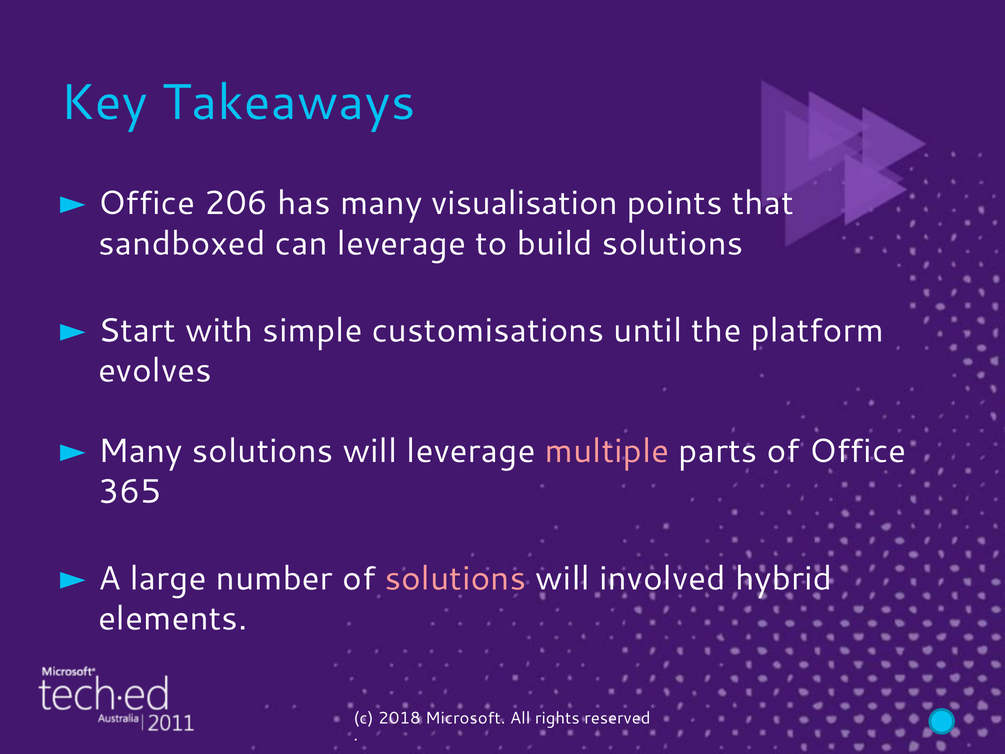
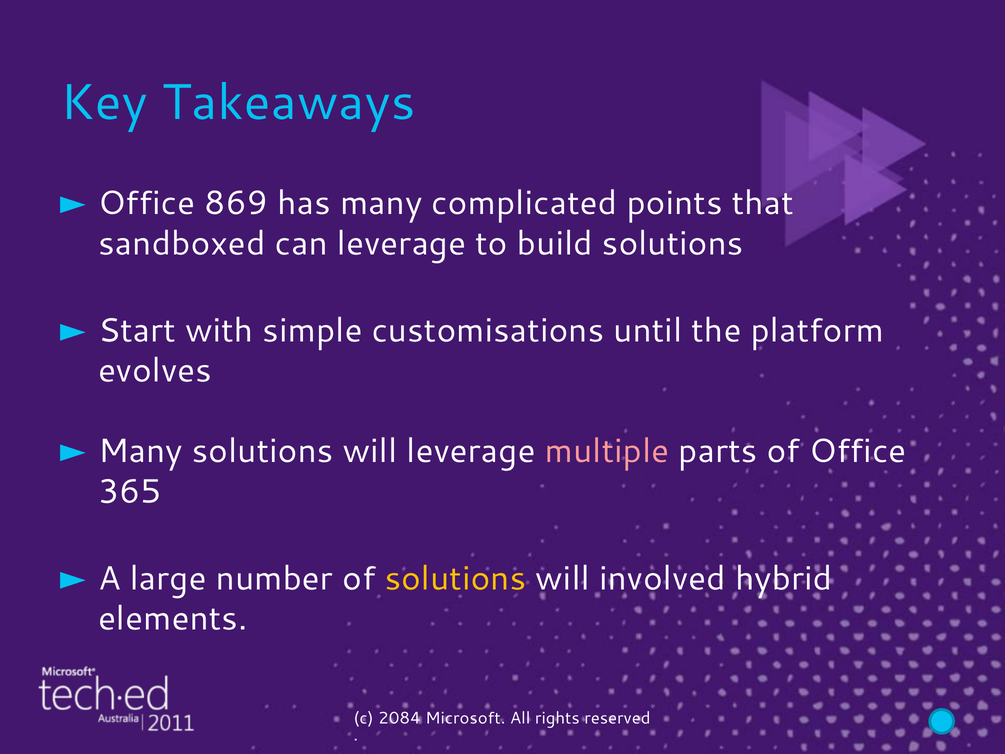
206: 206 -> 869 (236, 203)
visualisation: visualisation -> complicated (524, 203)
solutions colour: pink -> yellow (455, 578)
2018: 2018 -> 2084 (399, 718)
